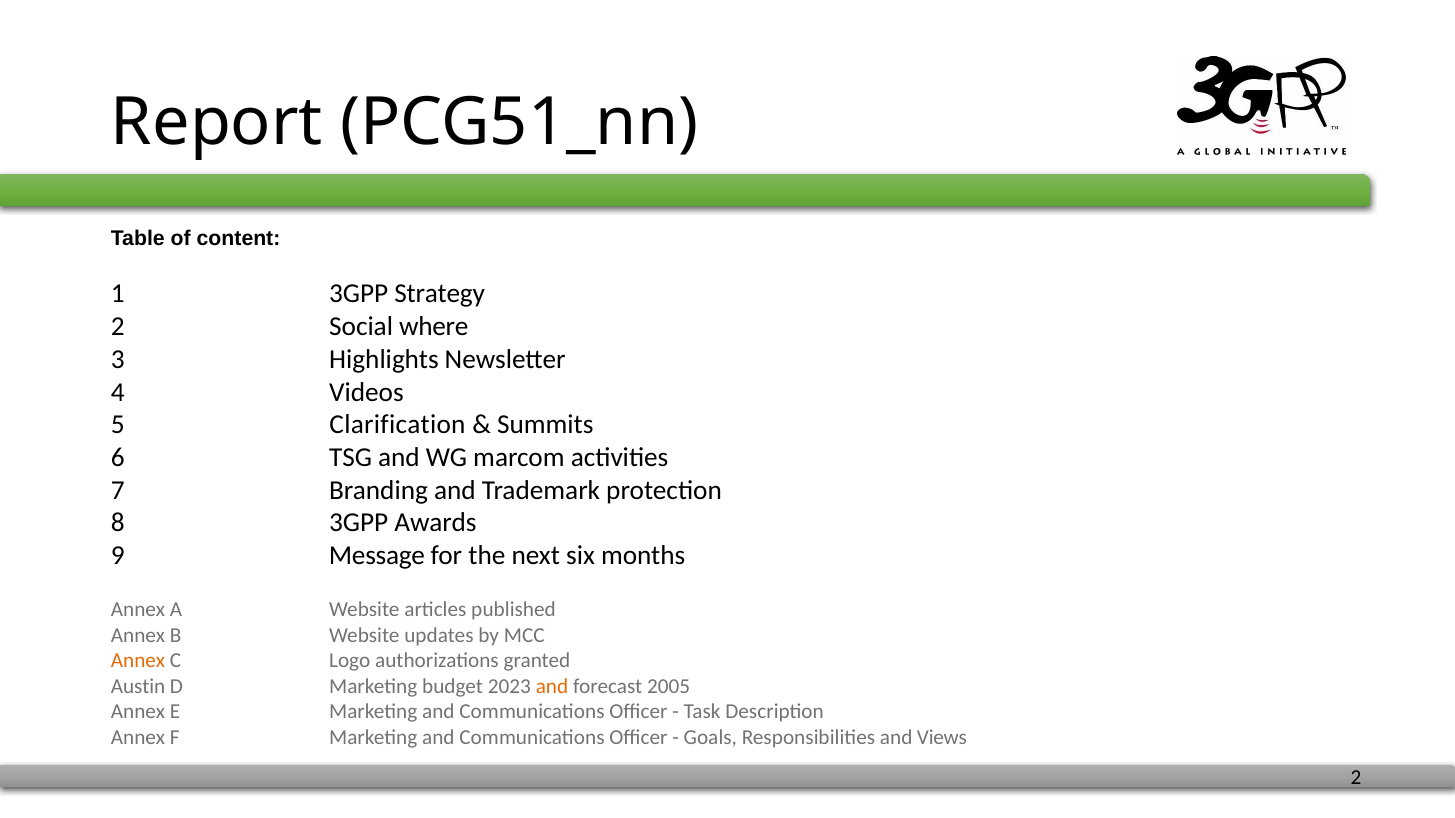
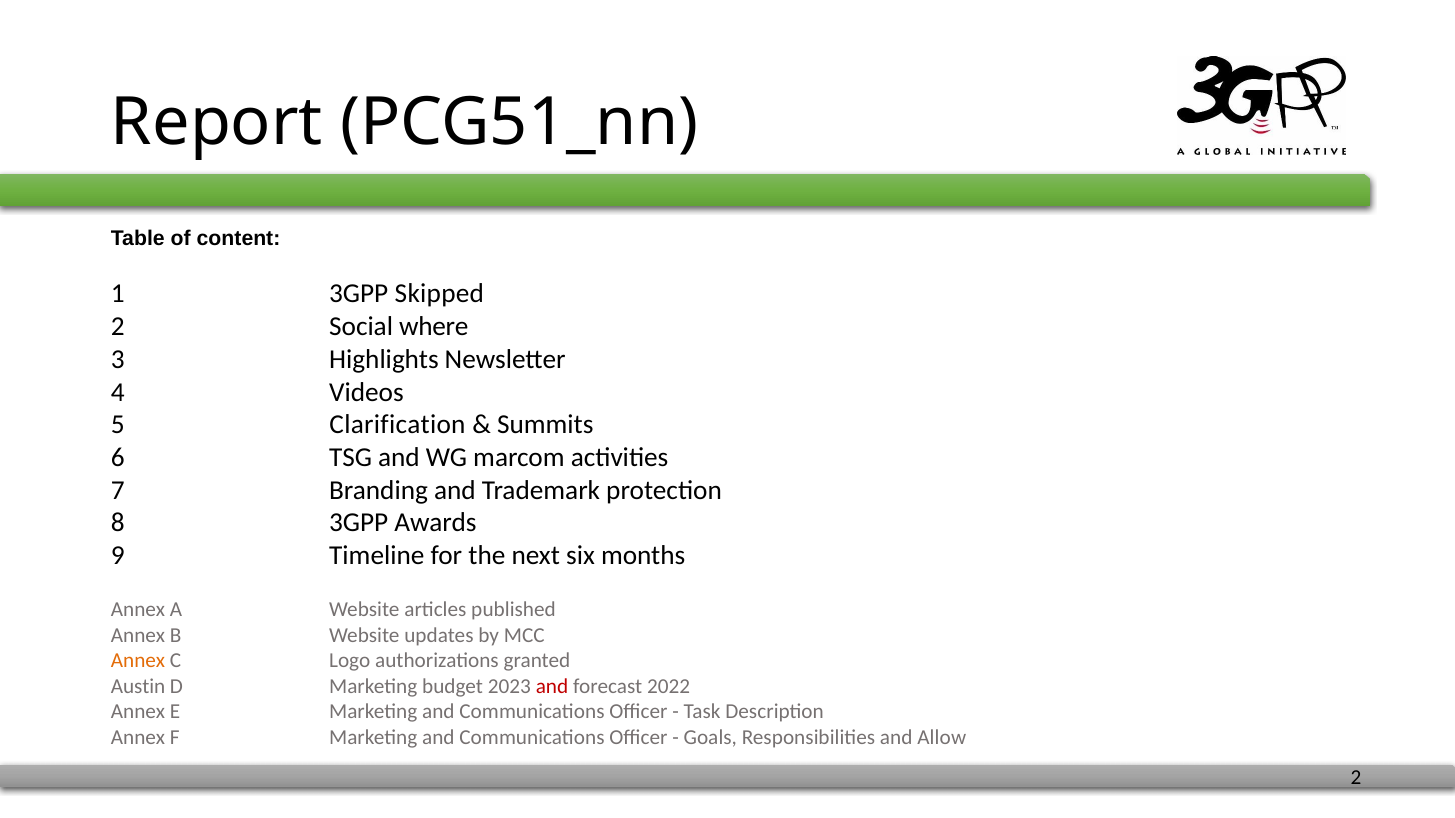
Strategy: Strategy -> Skipped (439, 294)
Message: Message -> Timeline (377, 556)
and colour: orange -> red (552, 686)
2005: 2005 -> 2022 (669, 686)
Views: Views -> Allow (942, 737)
